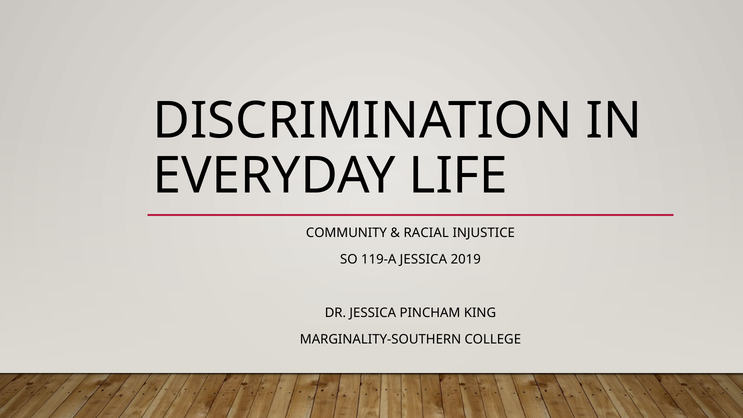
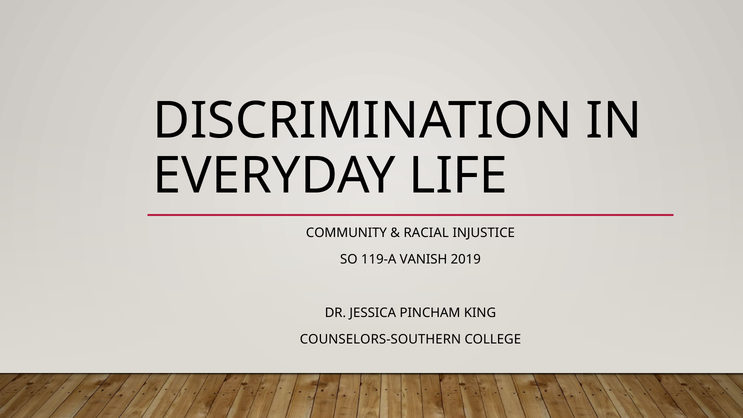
119-A JESSICA: JESSICA -> VANISH (423, 259)
MARGINALITY-SOUTHERN: MARGINALITY-SOUTHERN -> COUNSELORS-SOUTHERN (380, 340)
